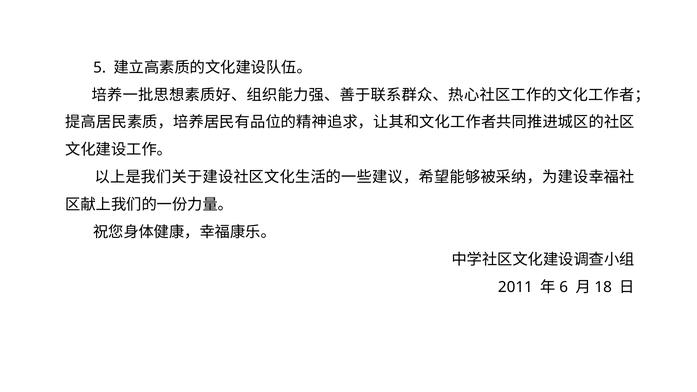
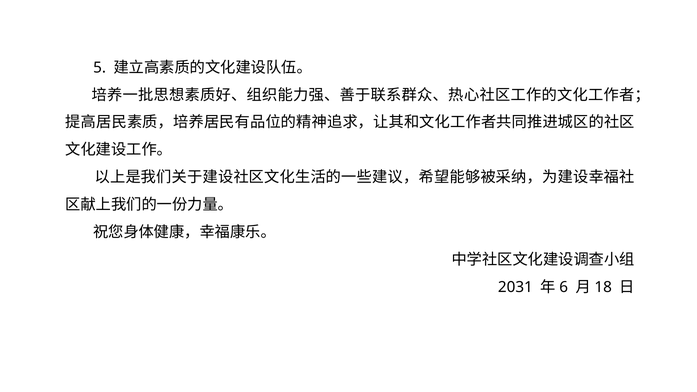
2011: 2011 -> 2031 (515, 287)
